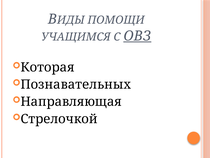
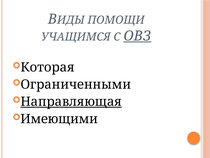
Познавательных: Познавательных -> Ограниченными (76, 84)
Направляющая underline: none -> present (71, 101)
Стрелочкой: Стрелочкой -> Имеющими (59, 119)
